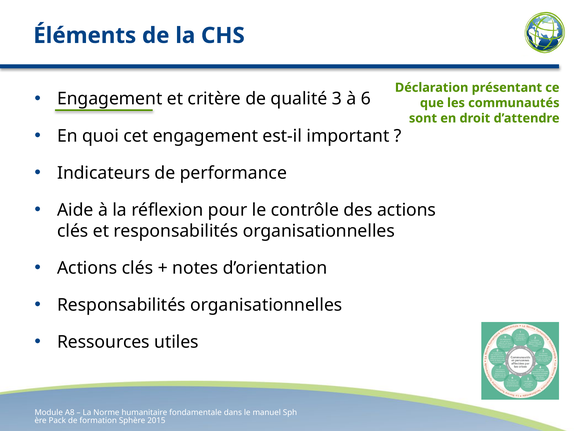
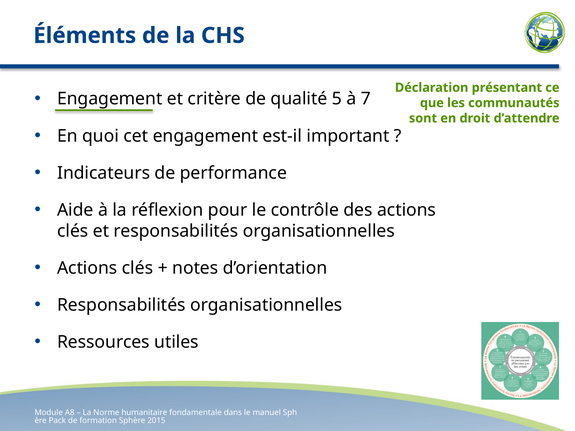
3: 3 -> 5 (337, 99)
6: 6 -> 7 (366, 99)
